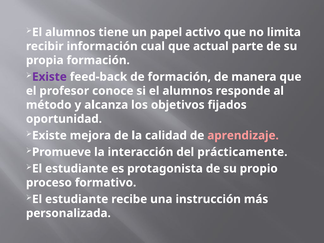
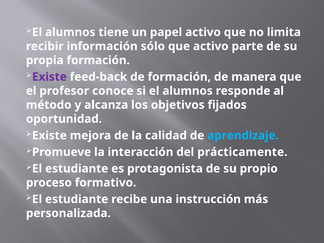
cual: cual -> sólo (153, 46)
que actual: actual -> activo (211, 46)
aprendizaje colour: pink -> light blue (243, 135)
